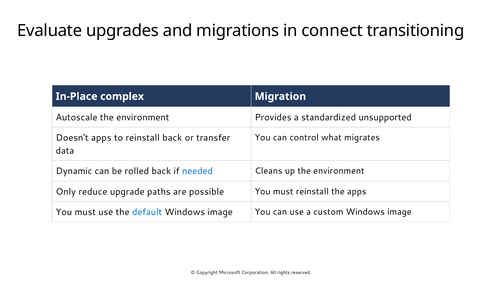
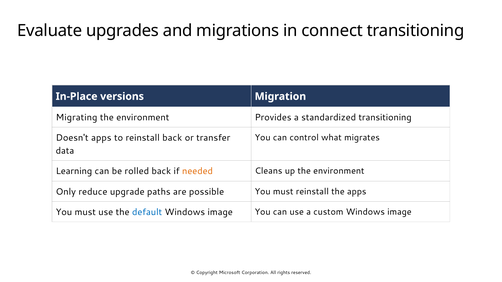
complex: complex -> versions (122, 97)
Autoscale: Autoscale -> Migrating (77, 118)
standardized unsupported: unsupported -> transitioning (385, 118)
Dynamic: Dynamic -> Learning (74, 171)
needed colour: blue -> orange (197, 171)
